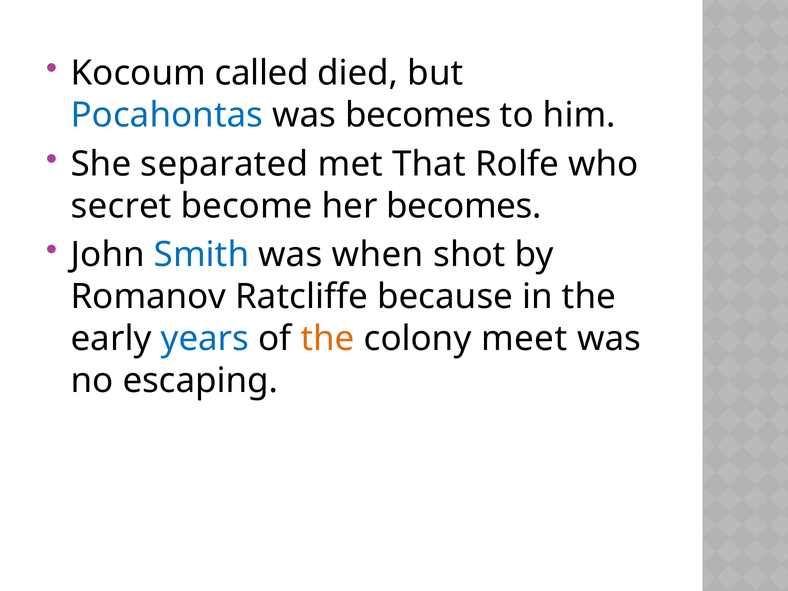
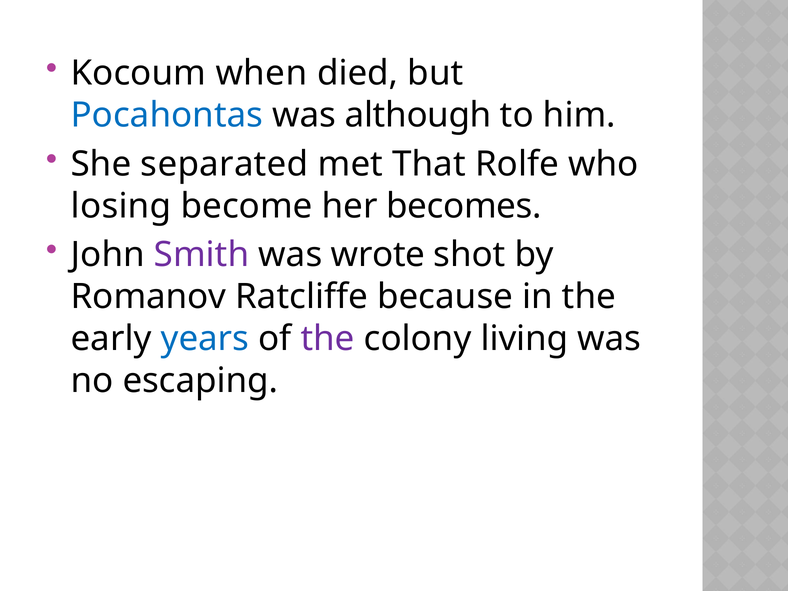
called: called -> when (261, 73)
was becomes: becomes -> although (418, 115)
secret: secret -> losing (121, 206)
Smith colour: blue -> purple (202, 255)
when: when -> wrote (378, 255)
the colour: orange -> purple (328, 339)
meet: meet -> living (524, 339)
